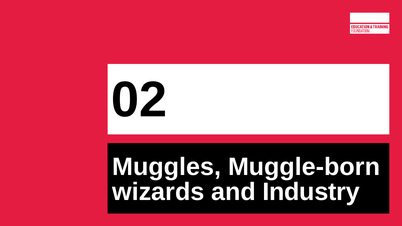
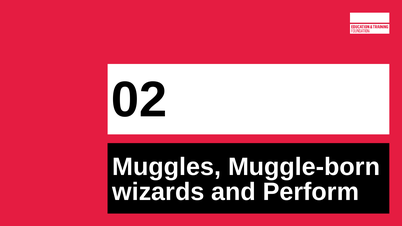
Industry: Industry -> Perform (311, 192)
